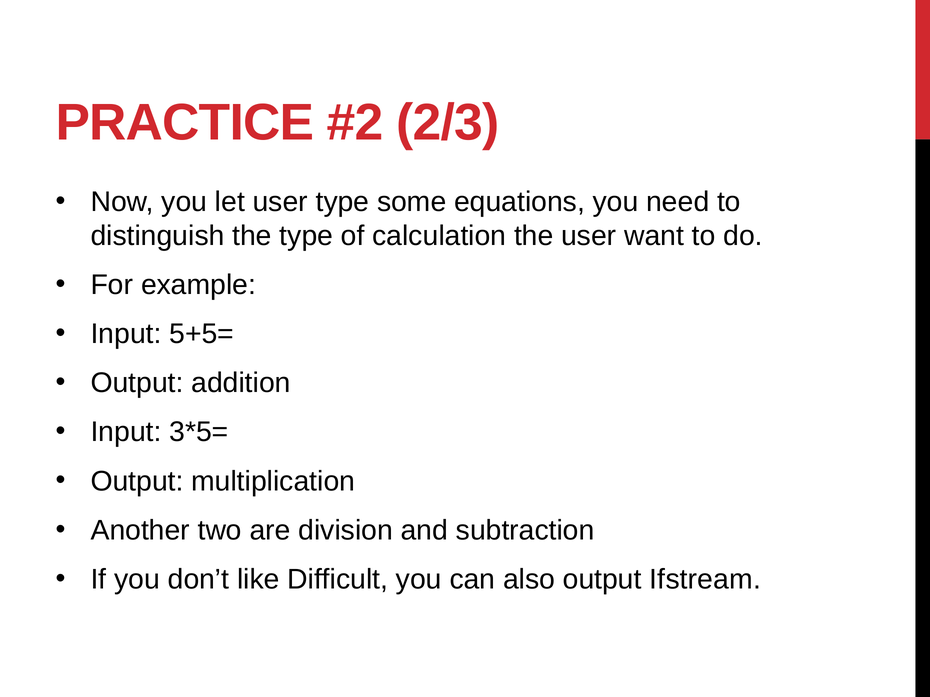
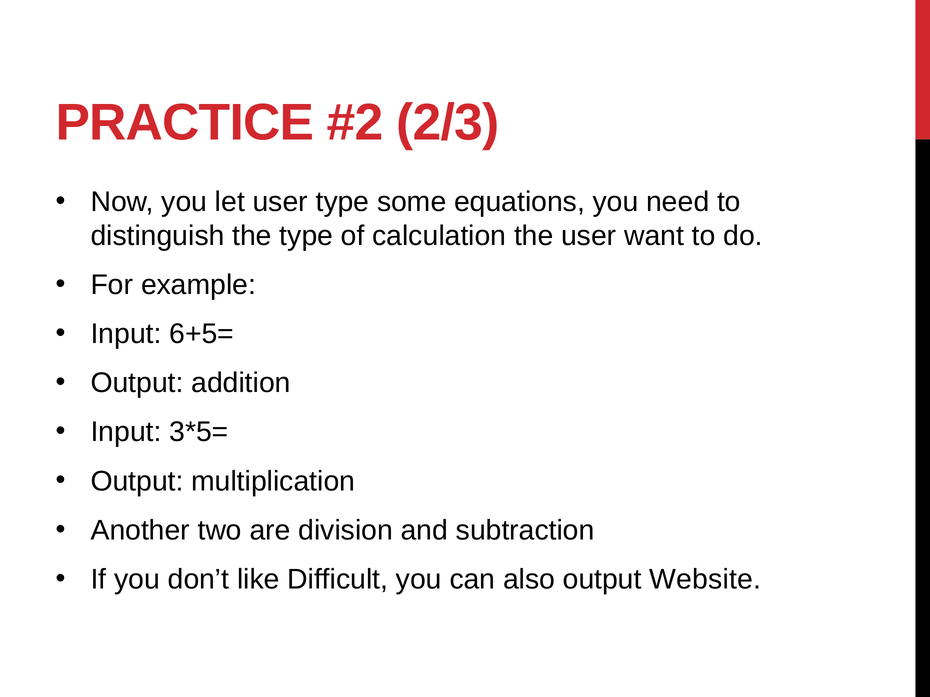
5+5=: 5+5= -> 6+5= (202, 334)
Ifstream: Ifstream -> Website (705, 580)
